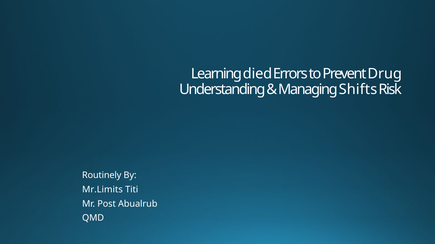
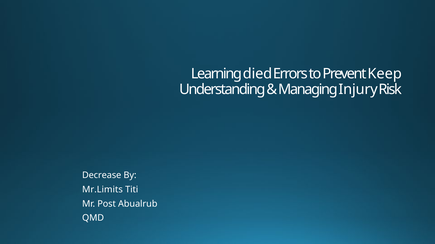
Drug: Drug -> Keep (385, 74)
Shifts: Shifts -> Injury (358, 90)
Routinely: Routinely -> Decrease (102, 176)
